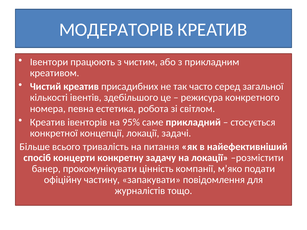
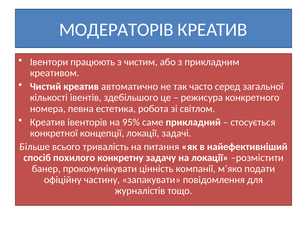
присадибних: присадибних -> автоматично (130, 87)
концерти: концерти -> похилого (74, 158)
